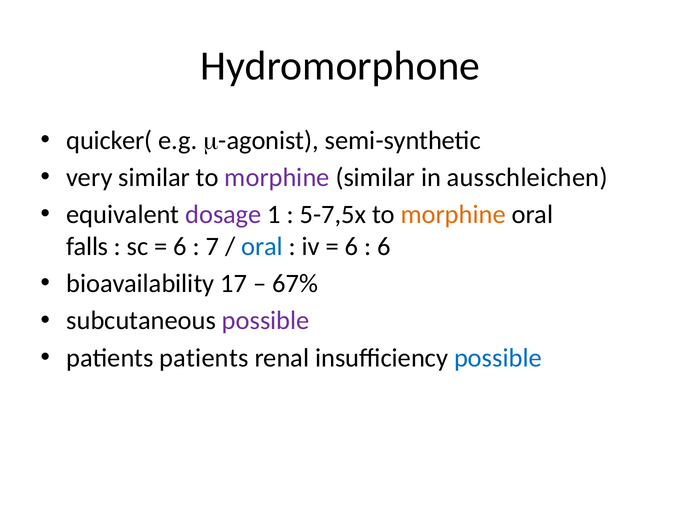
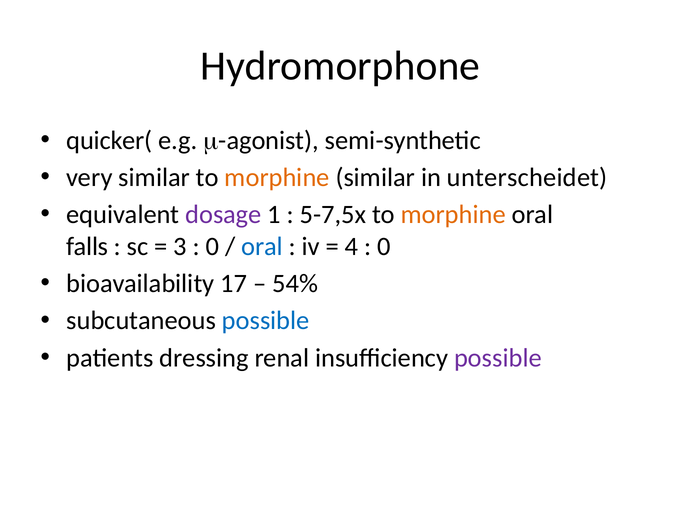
morphine colour: purple -> orange (277, 177)
ausschleichen: ausschleichen -> unterscheidet (527, 177)
6: 6 -> 3 (180, 246)
7: 7 -> 0 (212, 246)
6: 6 -> 4 (351, 246)
6: 6 -> 0 (384, 246)
67%: 67% -> 54% (295, 283)
possible colour: purple -> blue (266, 321)
patients patients: patients -> dressing (204, 358)
possible colour: blue -> purple (498, 358)
